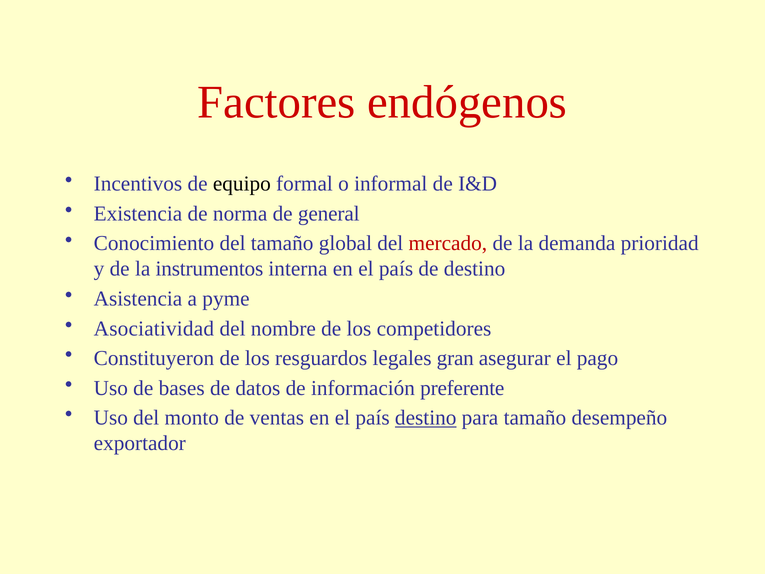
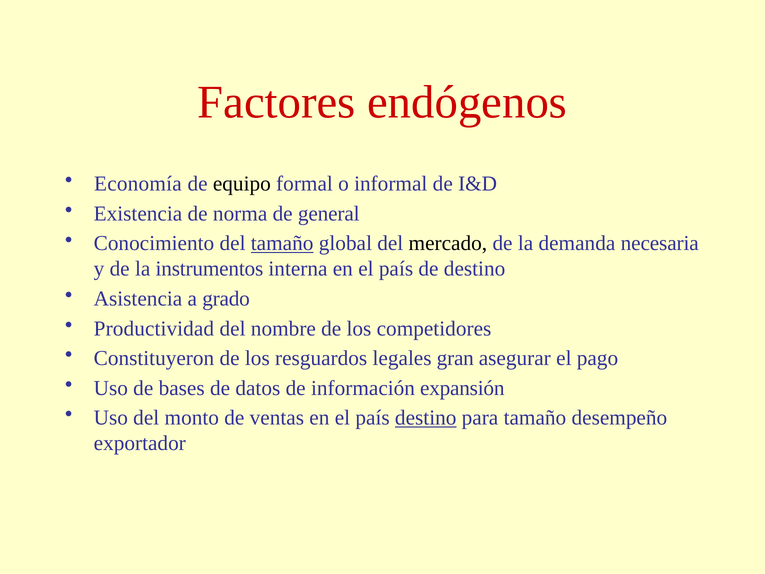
Incentivos: Incentivos -> Economía (138, 184)
tamaño underline: none -> present (282, 243)
mercado colour: red -> black (448, 243)
prioridad: prioridad -> necesaria (660, 243)
pyme: pyme -> grado (226, 299)
Asociatividad: Asociatividad -> Productividad (154, 328)
preferente: preferente -> expansión (462, 388)
